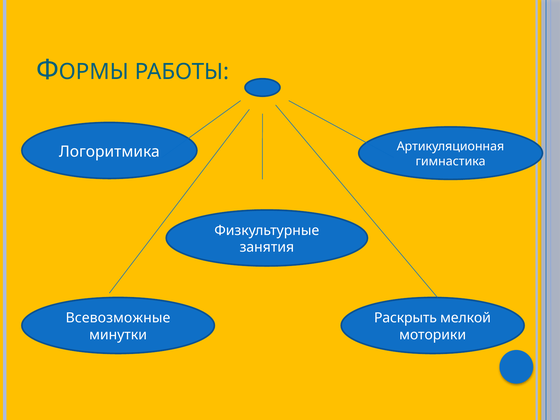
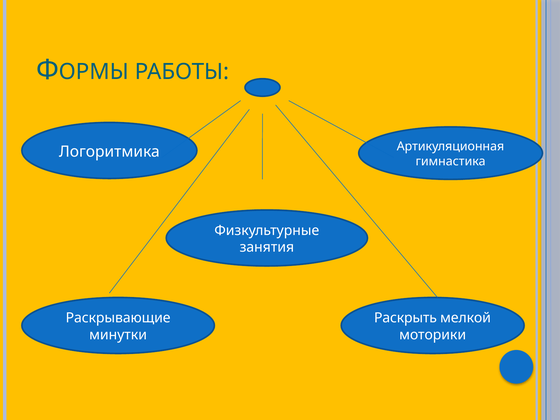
Всевозможные: Всевозможные -> Раскрывающие (118, 318)
